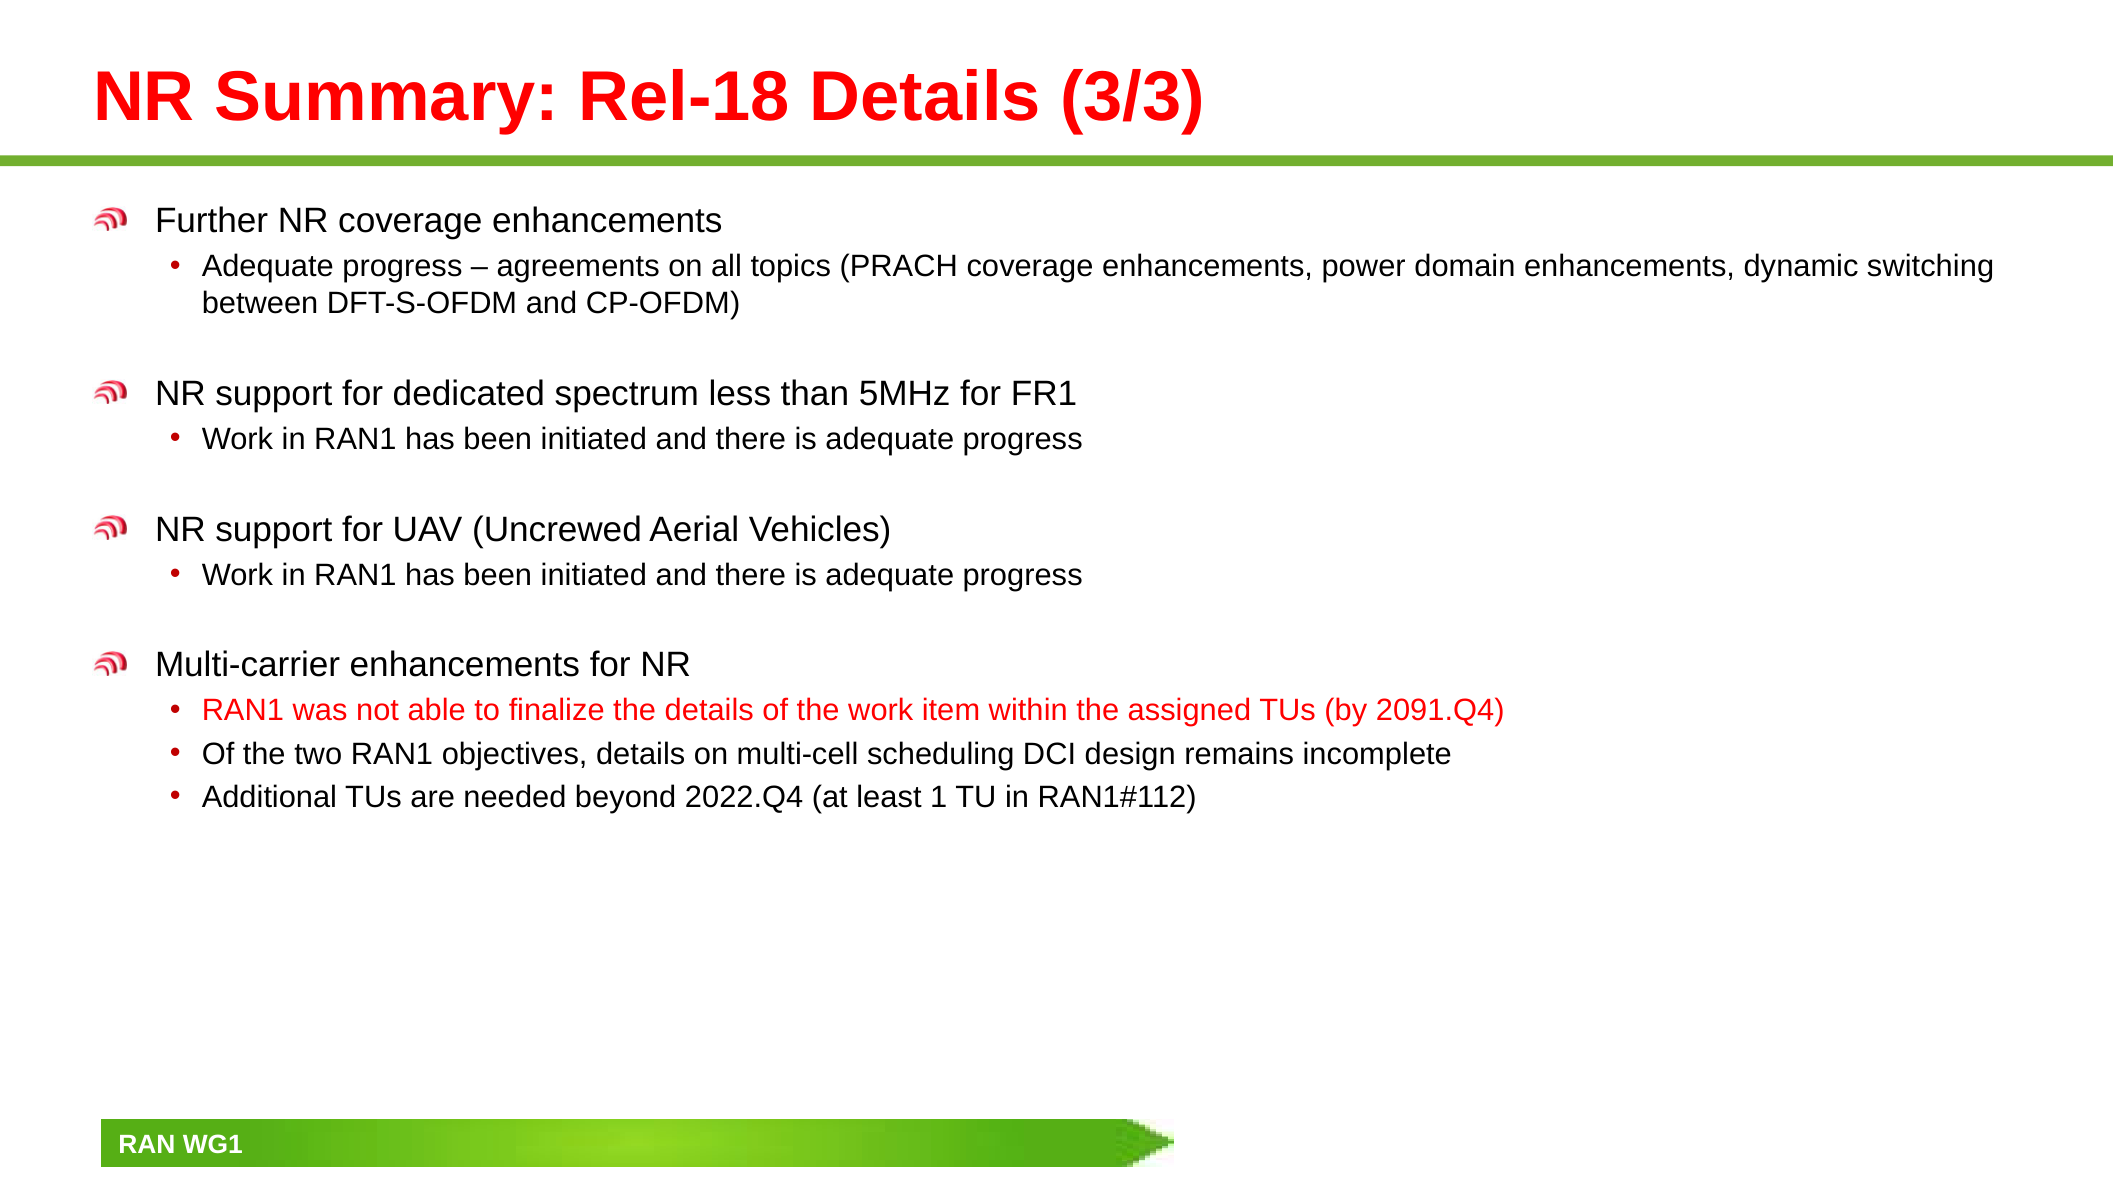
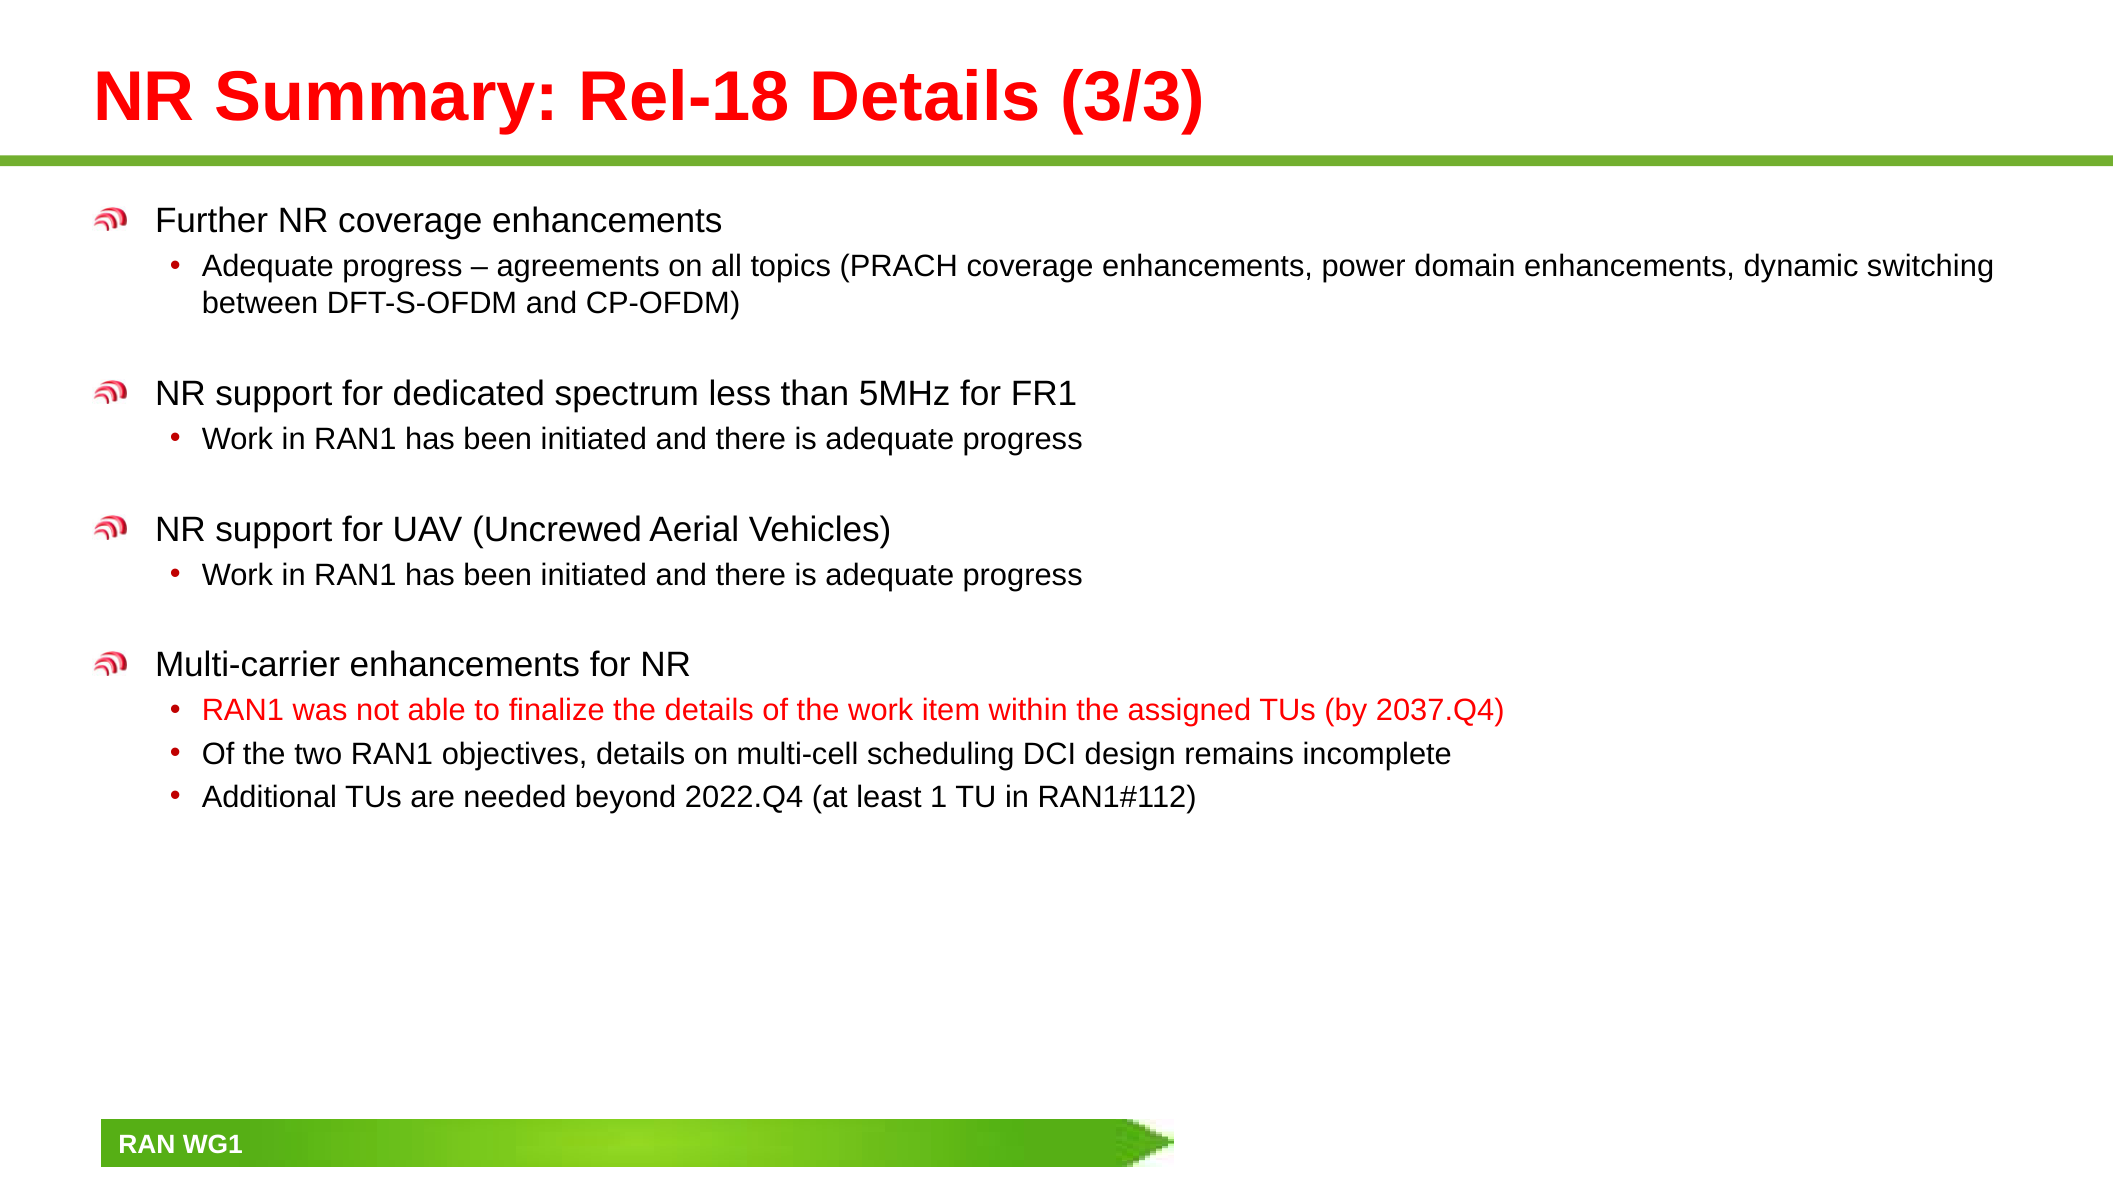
2091.Q4: 2091.Q4 -> 2037.Q4 (1440, 711)
